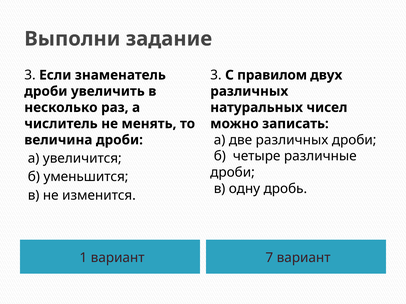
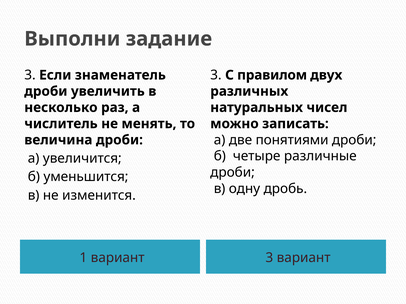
две различных: различных -> понятиями (292, 140)
1 вариант 7: 7 -> 3 (269, 258)
